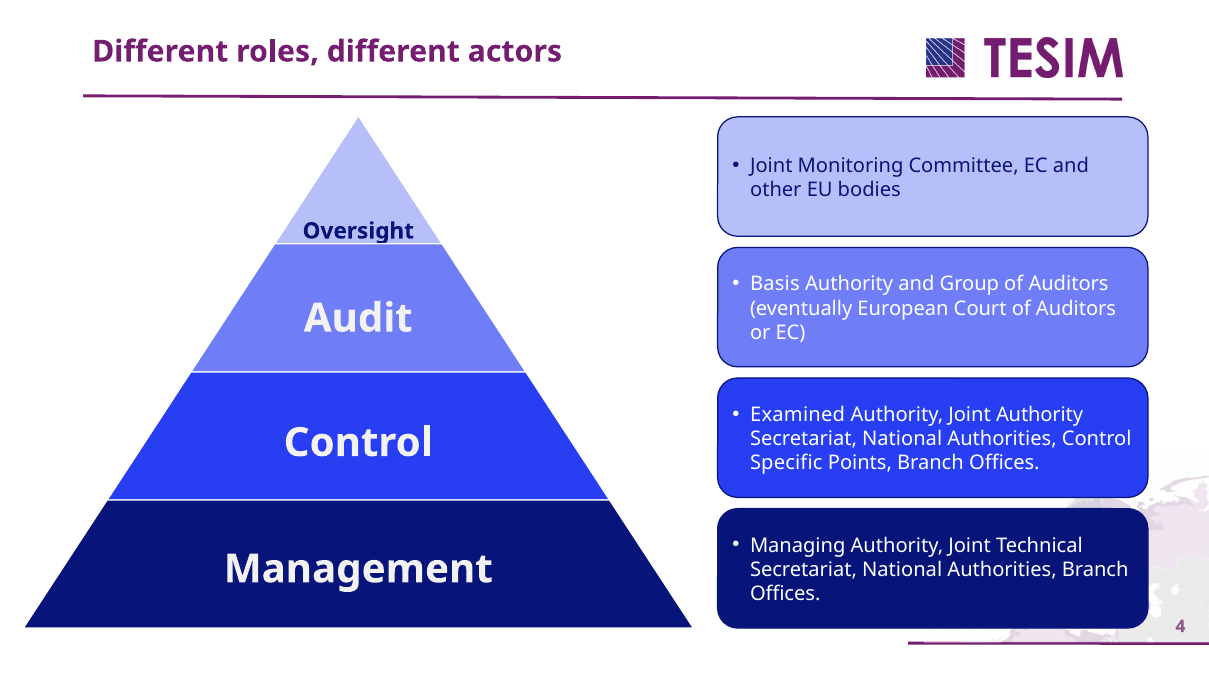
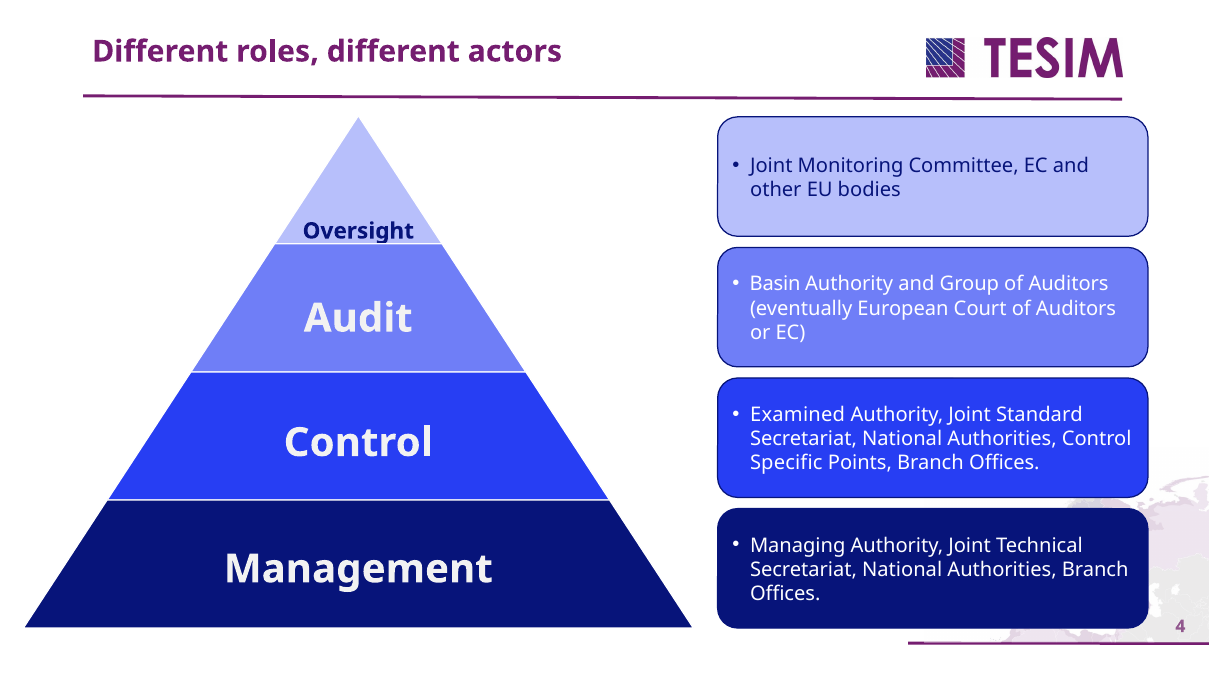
Basis: Basis -> Basin (775, 284)
Joint Authority: Authority -> Standard (1039, 415)
